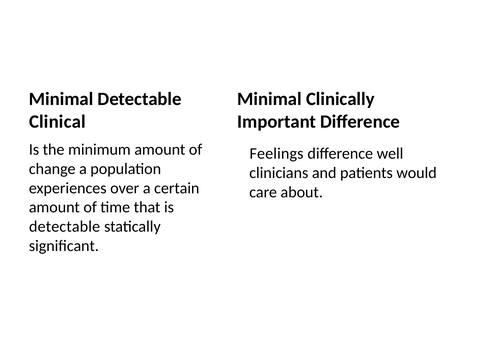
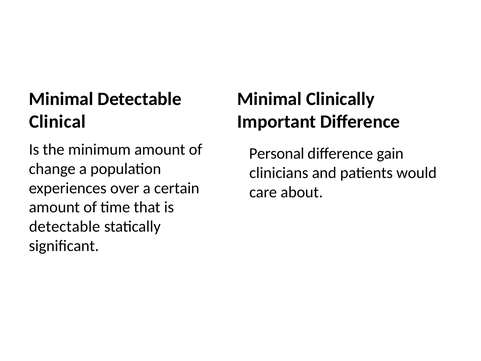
Feelings: Feelings -> Personal (277, 153)
well: well -> gain (390, 153)
